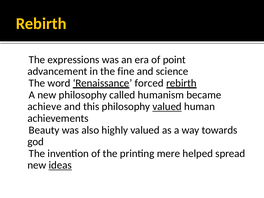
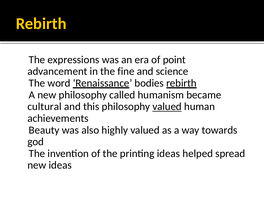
forced: forced -> bodies (149, 83)
achieve: achieve -> cultural (45, 107)
printing mere: mere -> ideas (168, 153)
ideas underline: present -> none (60, 165)
